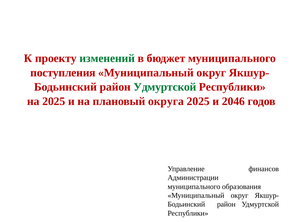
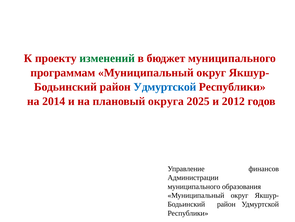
поступления: поступления -> программам (63, 72)
Удмуртской colour: green -> blue (165, 87)
на 2025: 2025 -> 2014 (54, 101)
2046: 2046 -> 2012 (233, 101)
